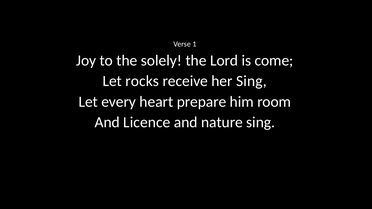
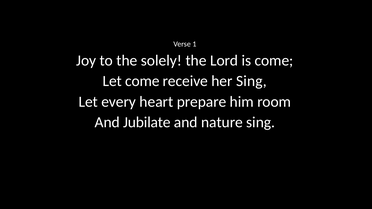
Let rocks: rocks -> come (142, 81)
Licence: Licence -> Jubilate (147, 122)
